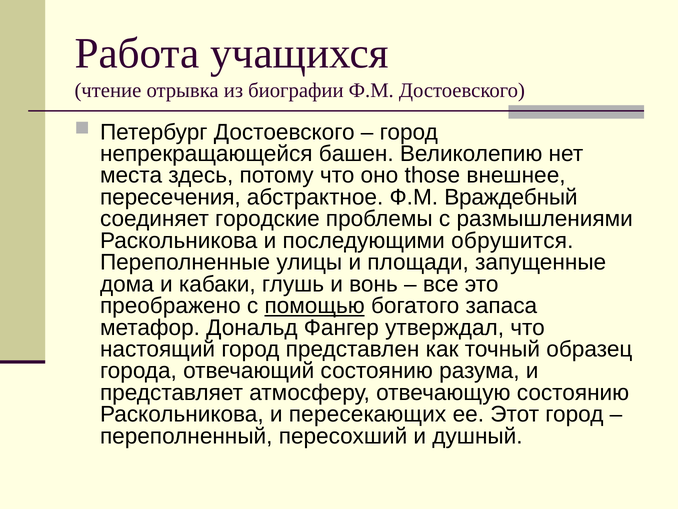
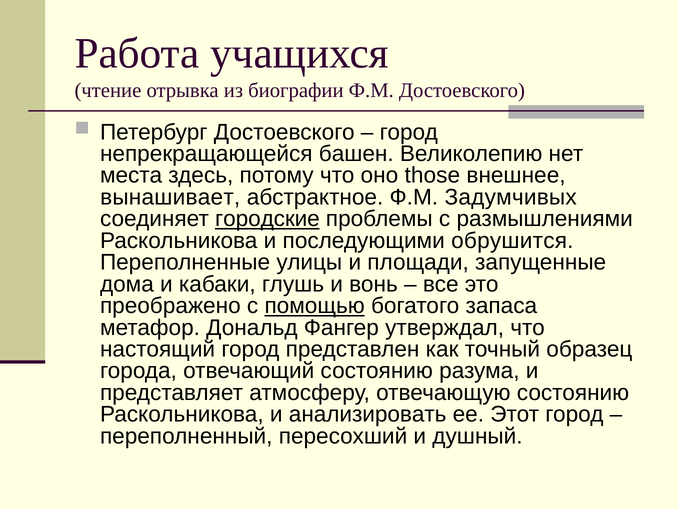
пересечения: пересечения -> вынашивает (170, 197)
Враждебный: Враждебный -> Задумчивых (511, 197)
городские underline: none -> present (267, 219)
пересекающих: пересекающих -> анализировать (368, 414)
